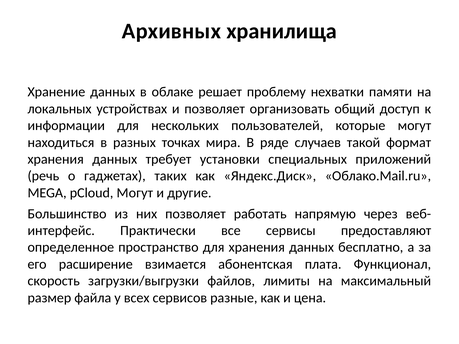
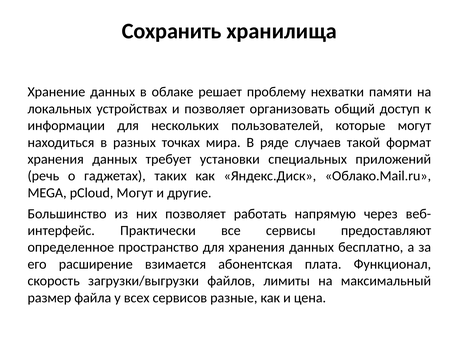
Архивных: Архивных -> Сохранить (172, 31)
